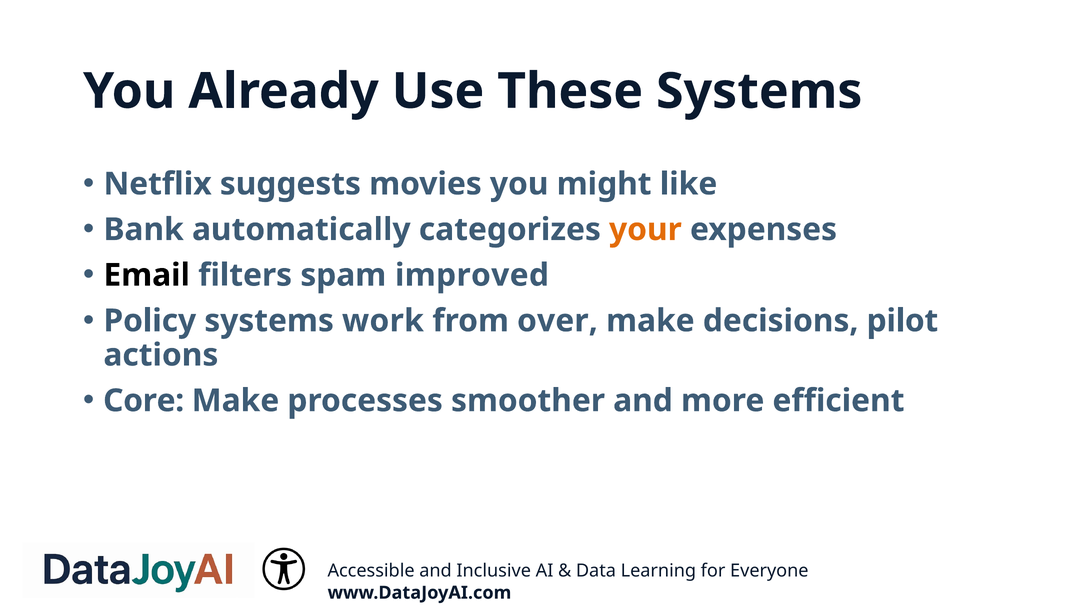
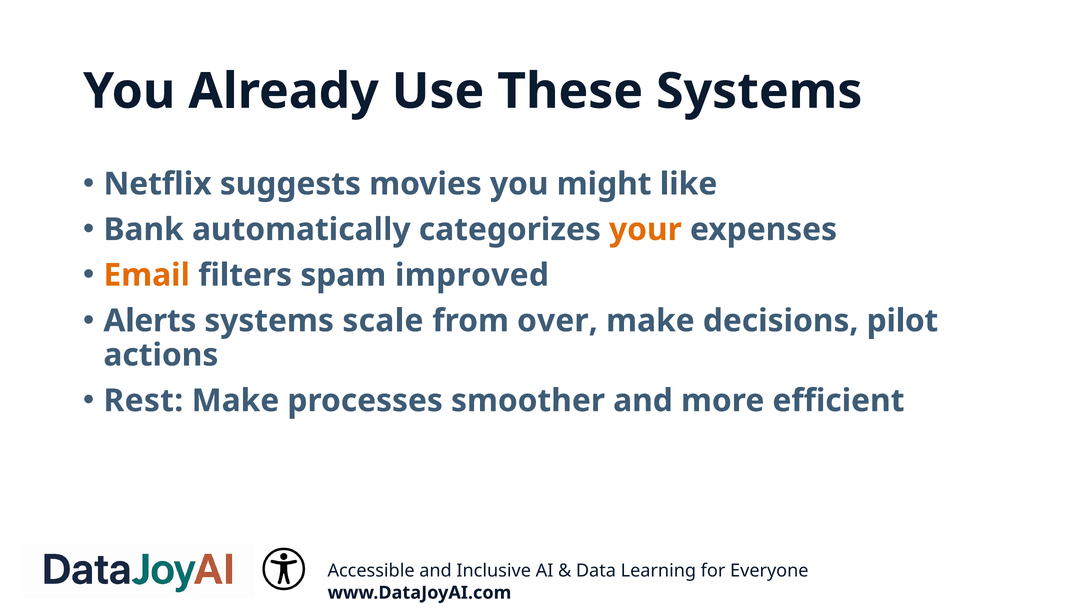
Email colour: black -> orange (147, 275)
Policy: Policy -> Alerts (150, 321)
work: work -> scale (383, 321)
Core: Core -> Rest (143, 401)
